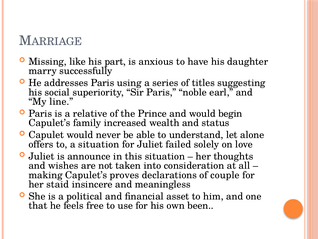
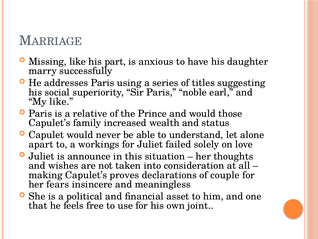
My line: line -> like (61, 101)
begin: begin -> those (230, 113)
offers: offers -> apart (41, 144)
a situation: situation -> workings (99, 144)
staid: staid -> fears (58, 184)
been: been -> joint (201, 205)
